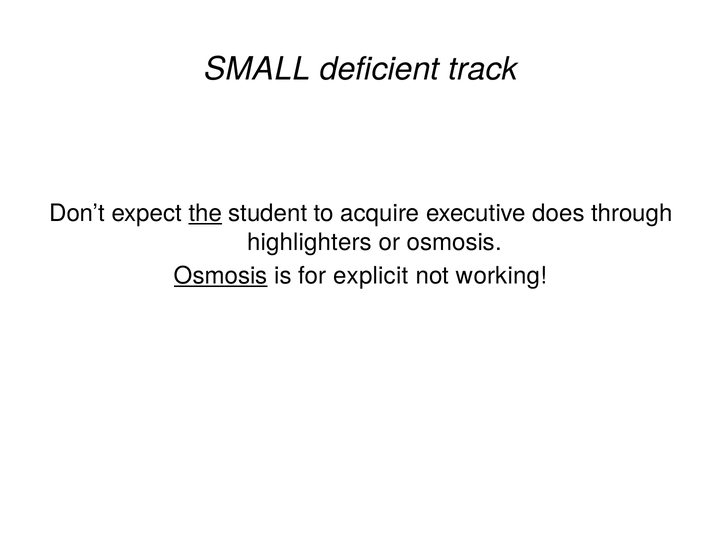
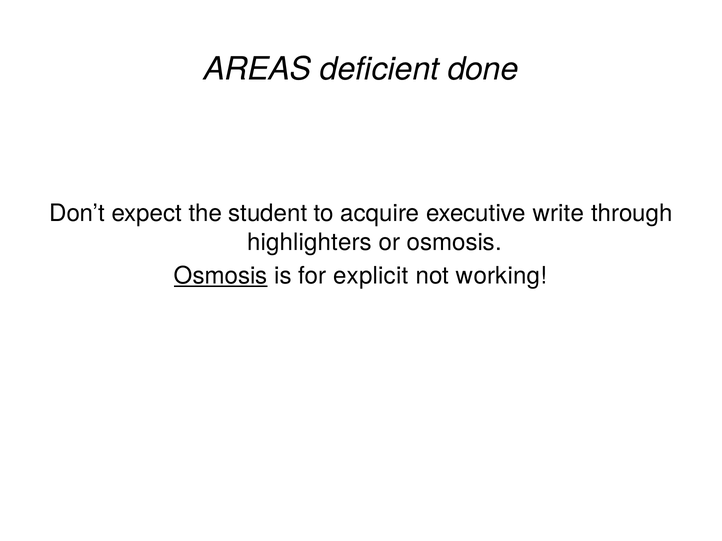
SMALL: SMALL -> AREAS (258, 69)
track: track -> done (483, 69)
the underline: present -> none (205, 213)
does: does -> write (558, 213)
